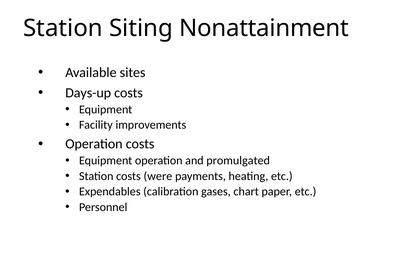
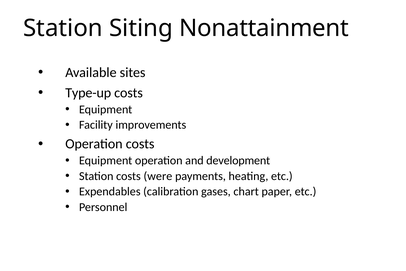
Days-up: Days-up -> Type-up (88, 93)
promulgated: promulgated -> development (238, 160)
